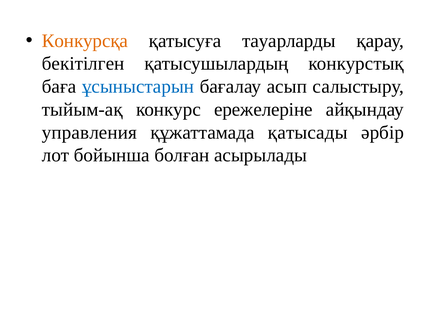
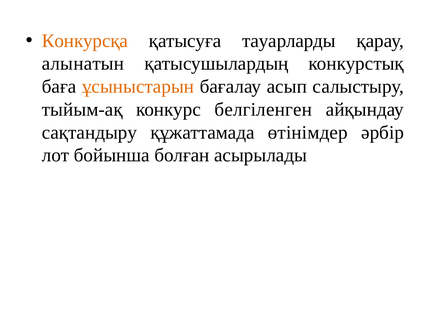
бекітілген: бекітілген -> алынатын (83, 64)
ұсыныстарын colour: blue -> orange (138, 87)
ережелеріне: ережелеріне -> белгіленген (263, 110)
управления: управления -> сақтандыру (90, 133)
қатысады: қатысады -> өтінімдер (308, 133)
